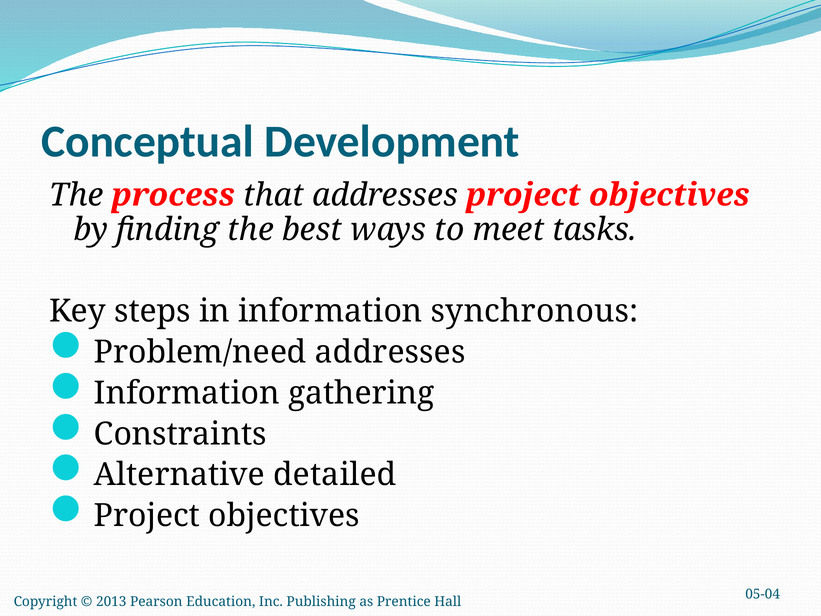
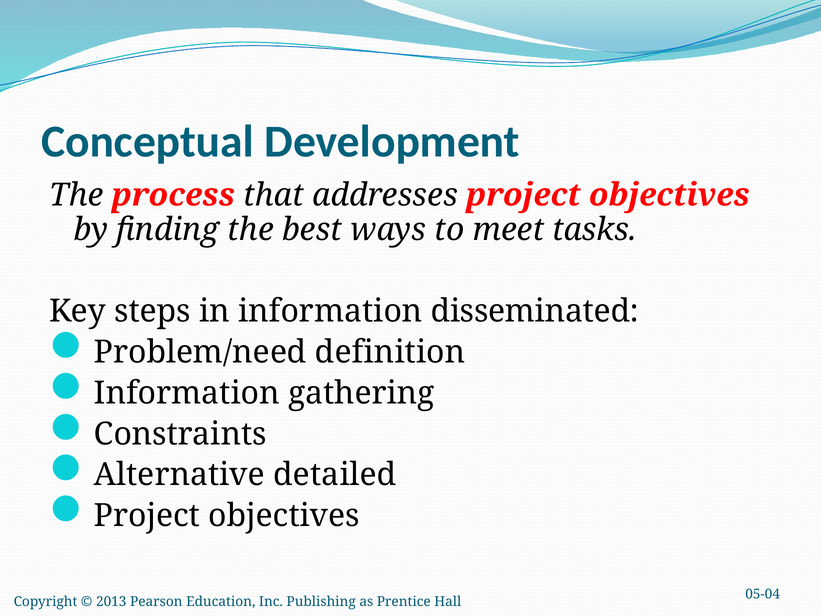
synchronous: synchronous -> disseminated (535, 311)
Problem/need addresses: addresses -> definition (390, 352)
